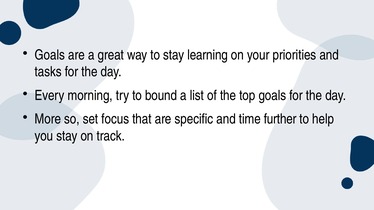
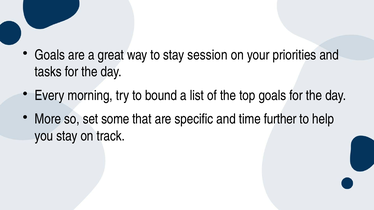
learning: learning -> session (207, 55)
focus: focus -> some (115, 119)
